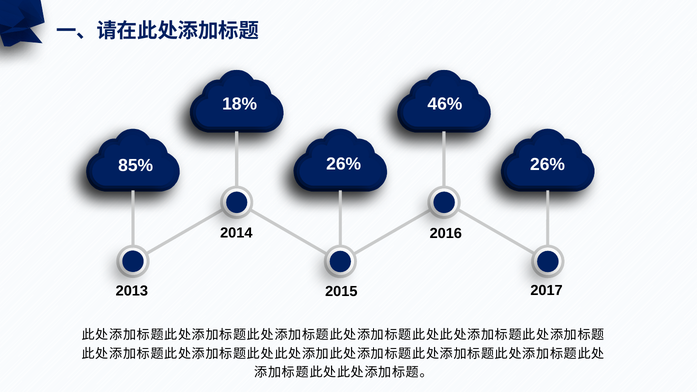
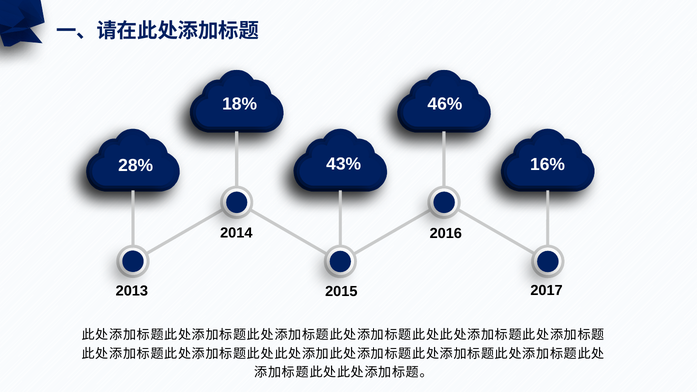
26%: 26% -> 43% (344, 164)
26%: 26% -> 16% (548, 164)
85%: 85% -> 28% (136, 166)
